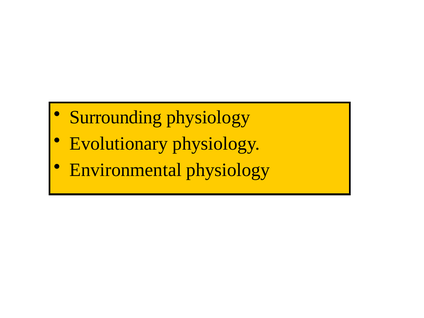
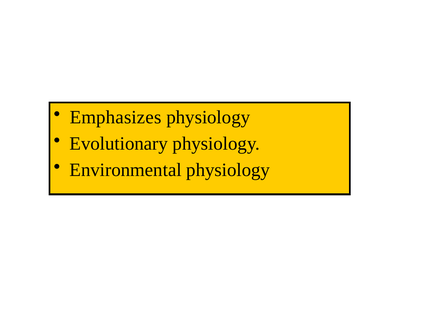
Surrounding: Surrounding -> Emphasizes (116, 117)
